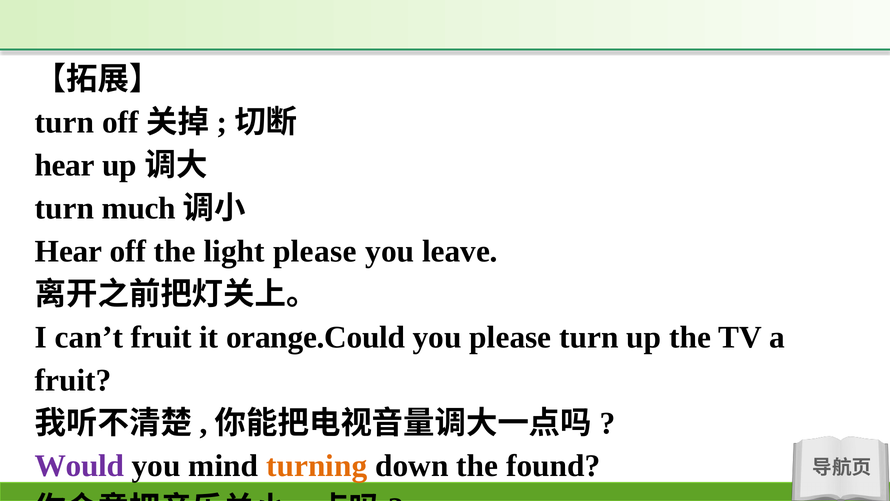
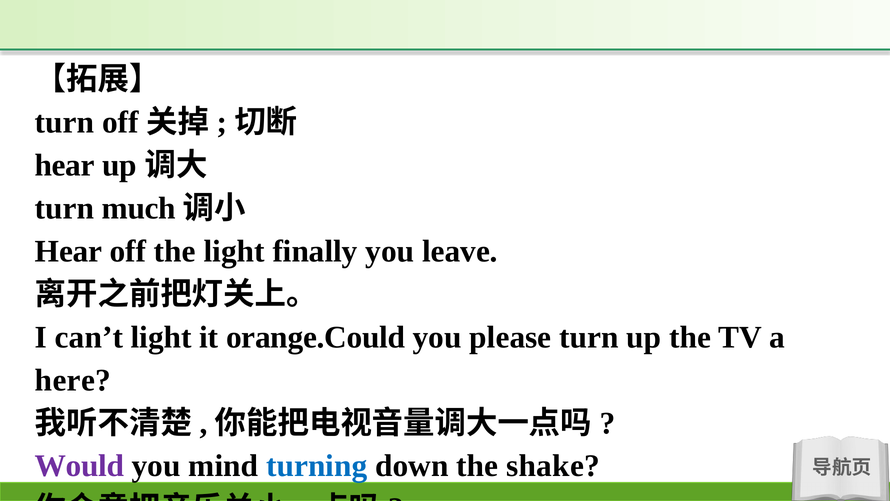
light please: please -> finally (315, 251)
can’t fruit: fruit -> light (161, 337)
fruit: fruit -> here (73, 380)
turning colour: orange -> blue (317, 466)
found: found -> shake (553, 466)
